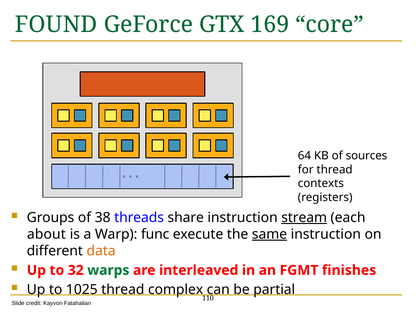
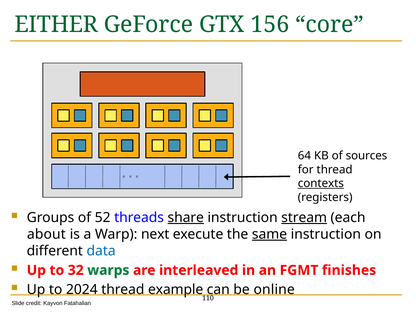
FOUND: FOUND -> EITHER (56, 24)
169: 169 -> 156 (270, 24)
contexts underline: none -> present (321, 183)
38: 38 -> 52 (103, 218)
share underline: none -> present (186, 218)
func: func -> next (155, 234)
data colour: orange -> blue (101, 251)
1025: 1025 -> 2024 (82, 290)
complex: complex -> example (176, 290)
partial: partial -> online (274, 290)
